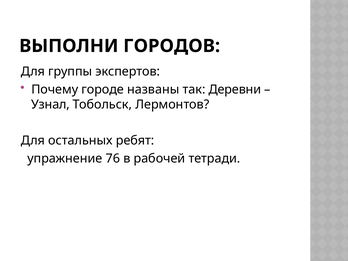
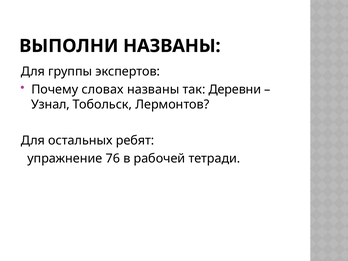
ВЫПОЛНИ ГОРОДОВ: ГОРОДОВ -> НАЗВАНЫ (172, 46)
городе: городе -> словах (103, 89)
